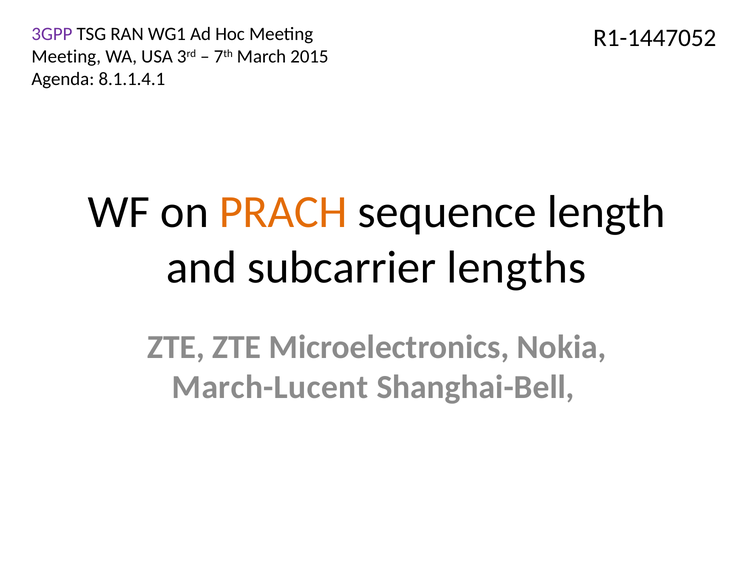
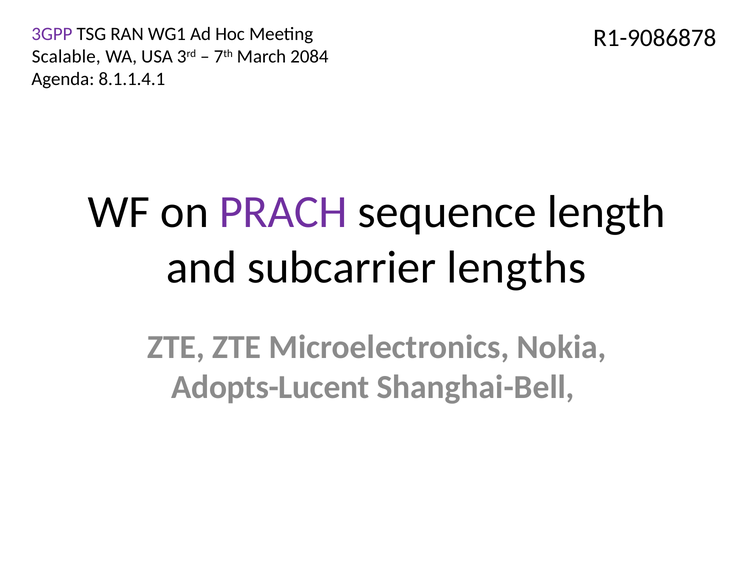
R1-1447052: R1-1447052 -> R1-9086878 (655, 38)
Meeting: Meeting -> Scalable (66, 56)
2015: 2015 -> 2084 (309, 56)
PRACH colour: orange -> purple (283, 212)
March-Lucent: March-Lucent -> Adopts-Lucent (270, 387)
